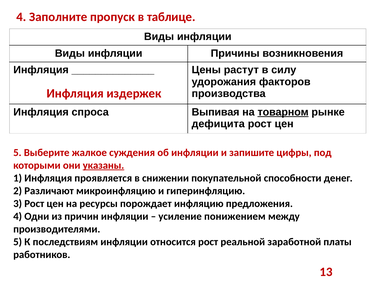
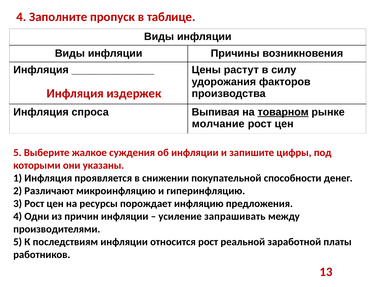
дефицита: дефицита -> молчание (218, 124)
указаны underline: present -> none (103, 165)
понижением: понижением -> запрашивать (235, 216)
